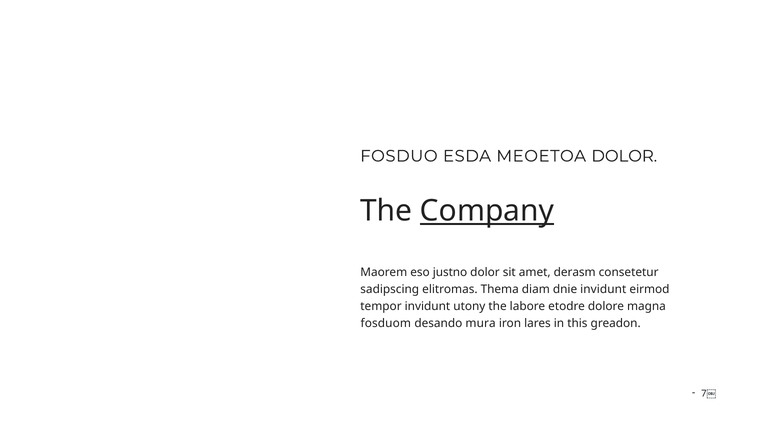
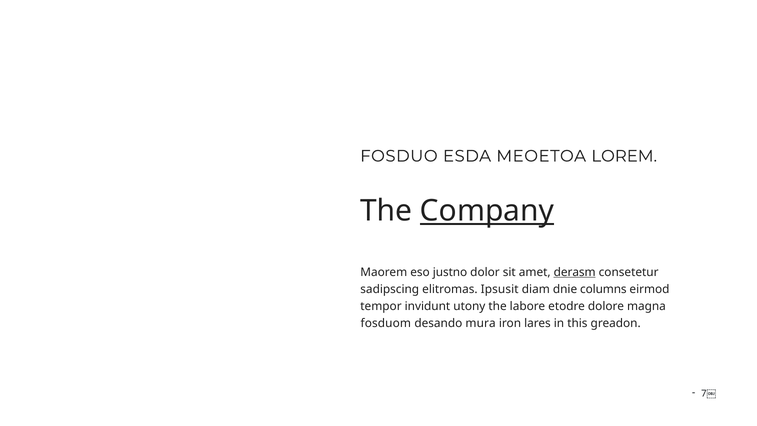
MEOETOA DOLOR: DOLOR -> LOREM (624, 156)
derasm underline: none -> present (575, 272)
Thema: Thema -> Ipsusit (500, 289)
dnie invidunt: invidunt -> columns (603, 289)
